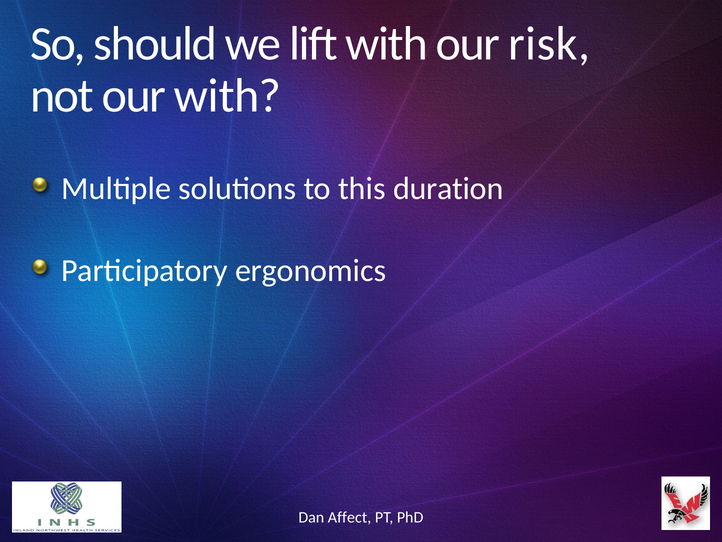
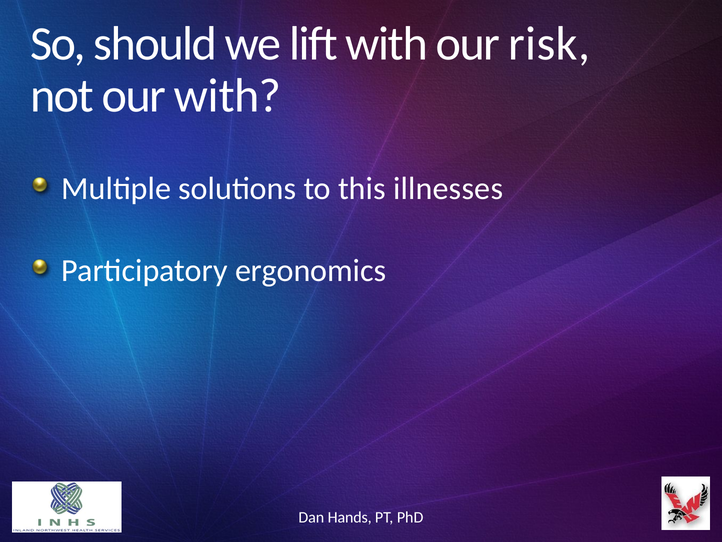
duration: duration -> illnesses (448, 188)
Affect: Affect -> Hands (350, 517)
